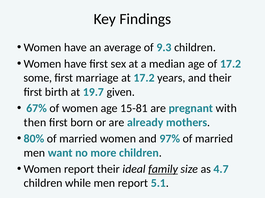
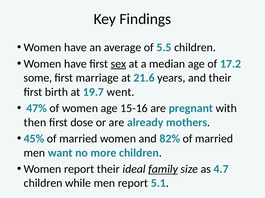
9.3: 9.3 -> 5.5 (164, 48)
sex underline: none -> present (118, 64)
at 17.2: 17.2 -> 21.6 (144, 78)
given: given -> went (121, 92)
67%: 67% -> 47% (37, 109)
15-81: 15-81 -> 15-16 (134, 109)
born: born -> dose (82, 123)
80%: 80% -> 45% (34, 139)
97%: 97% -> 82% (170, 139)
